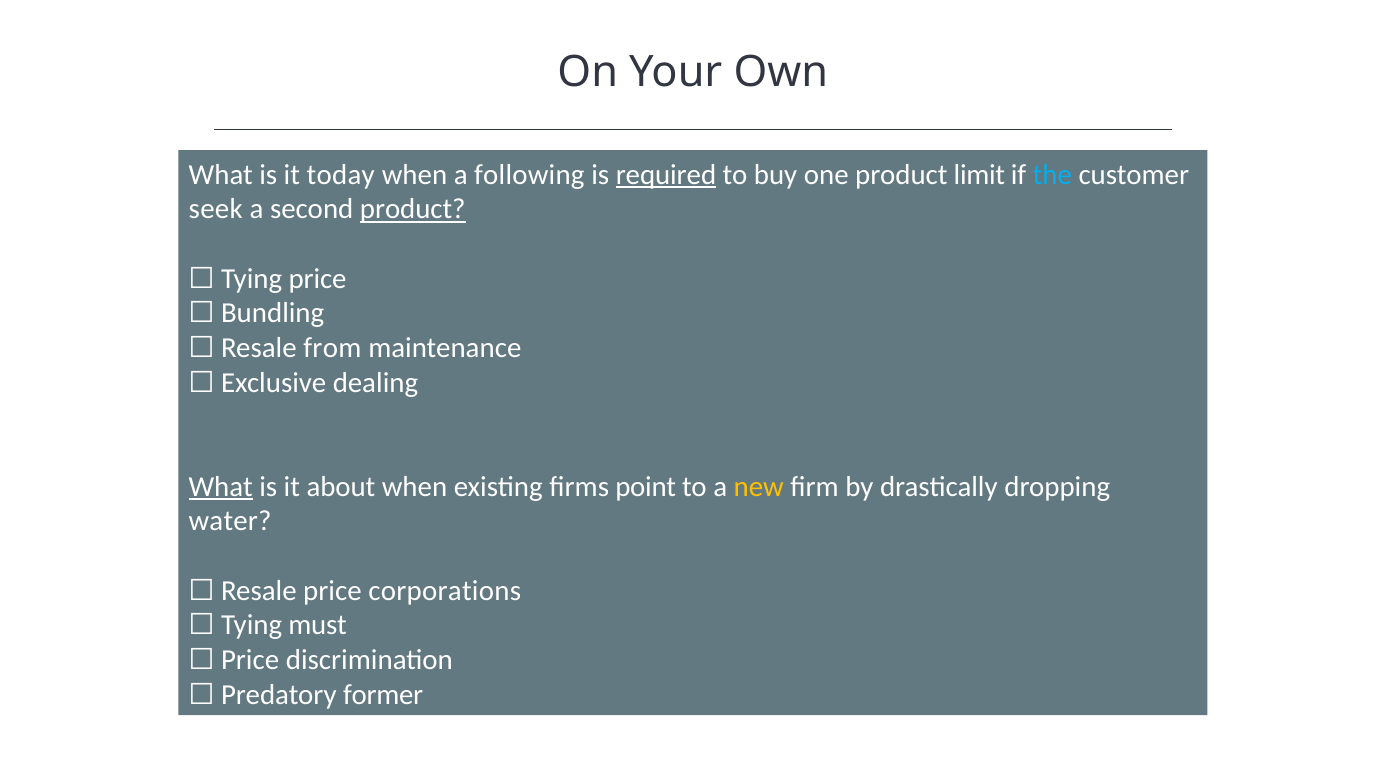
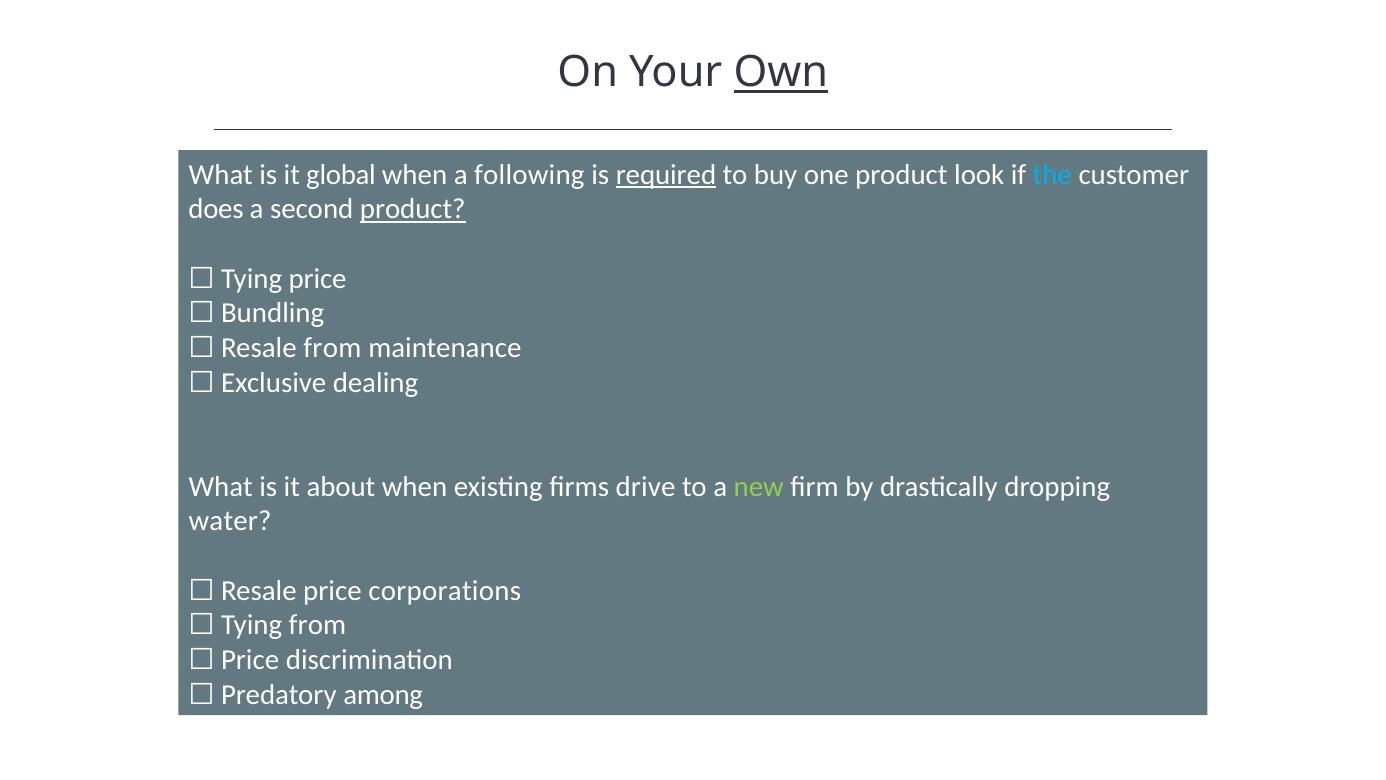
Own underline: none -> present (781, 73)
today: today -> global (341, 175)
limit: limit -> look (979, 175)
seek: seek -> does (216, 209)
What underline: present -> none (221, 486)
point: point -> drive (645, 486)
new colour: yellow -> light green (759, 486)
must: must -> from (317, 625)
former: former -> among (383, 694)
